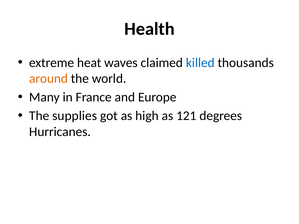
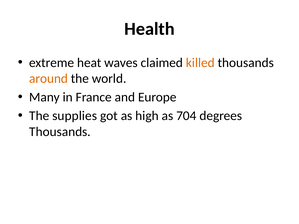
killed colour: blue -> orange (200, 63)
121: 121 -> 704 (186, 116)
Hurricanes: Hurricanes -> Thousands (60, 132)
